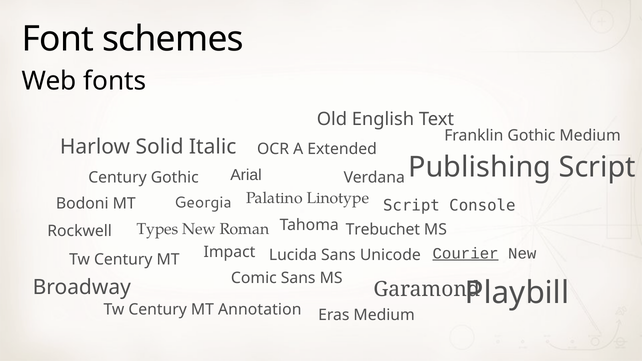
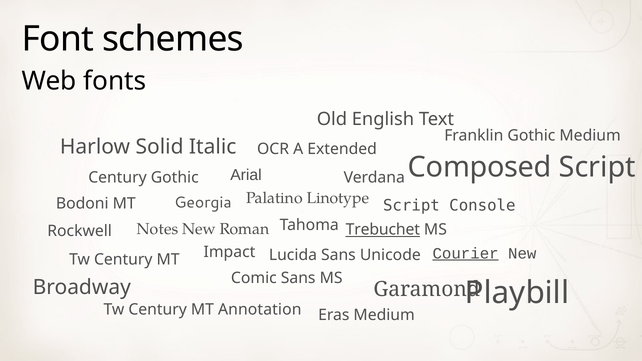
Publishing: Publishing -> Composed (480, 167)
Trebuchet underline: none -> present (383, 230)
Types: Types -> Notes (158, 229)
